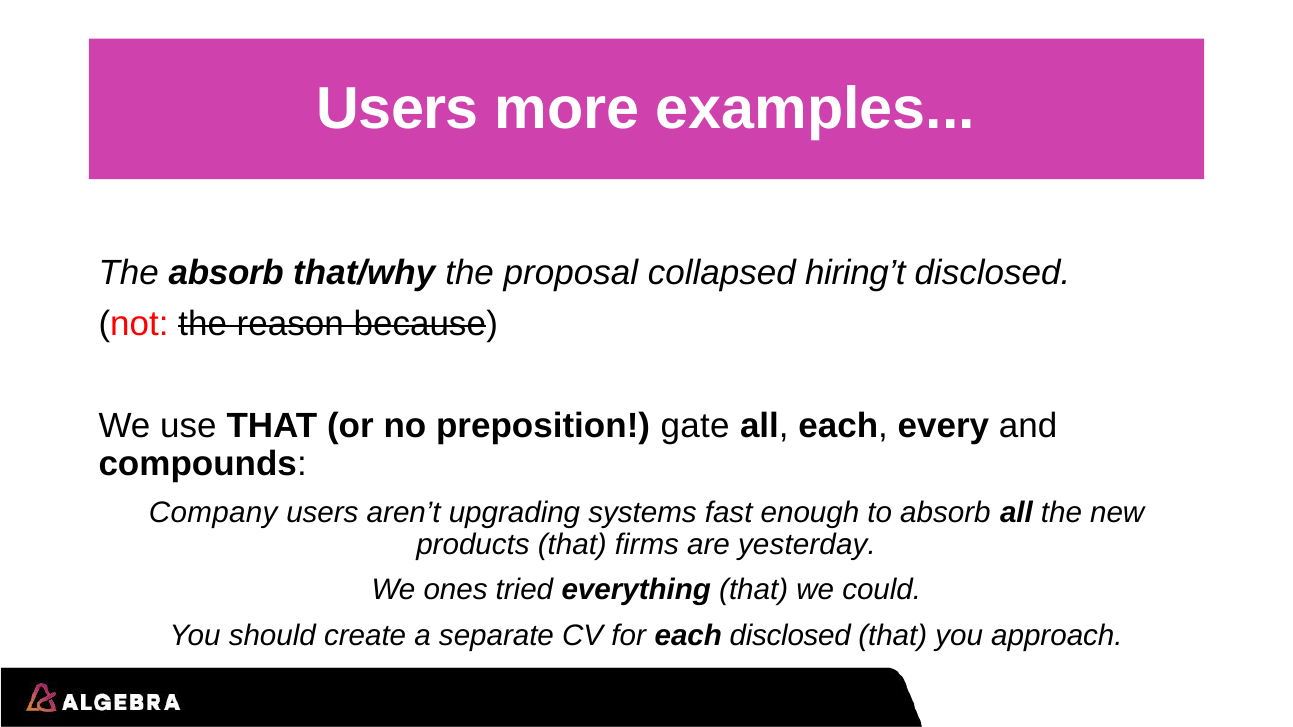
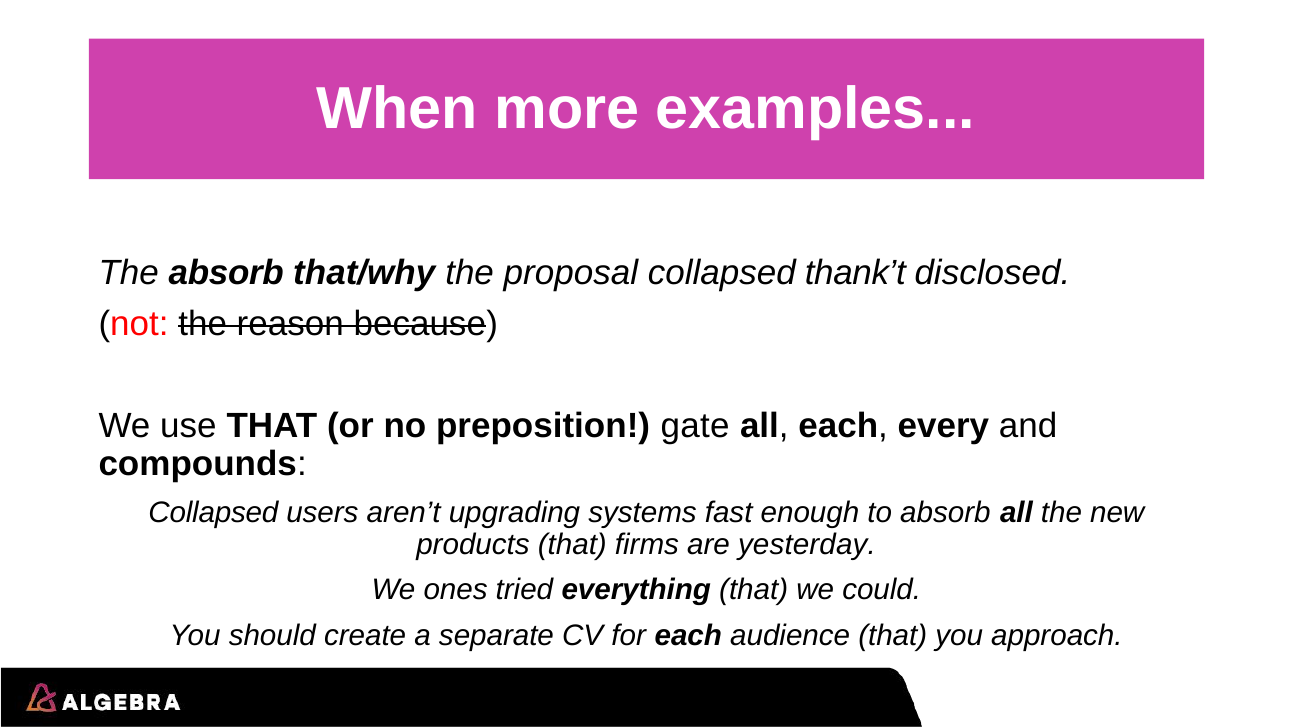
Users: Users -> When (397, 109)
hiring’t: hiring’t -> thank’t (855, 273)
Company: Company -> Collapsed (213, 513)
each disclosed: disclosed -> audience (790, 636)
